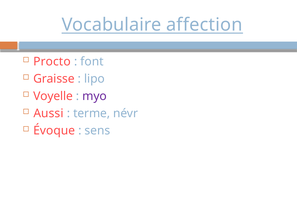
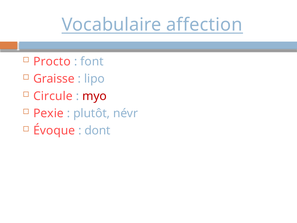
Voyelle: Voyelle -> Circule (53, 96)
myo colour: purple -> red (94, 96)
Aussi: Aussi -> Pexie (48, 113)
terme: terme -> plutôt (92, 113)
sens: sens -> dont (98, 130)
